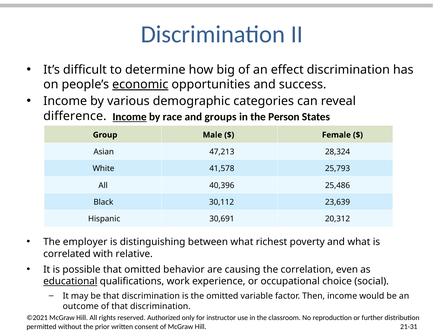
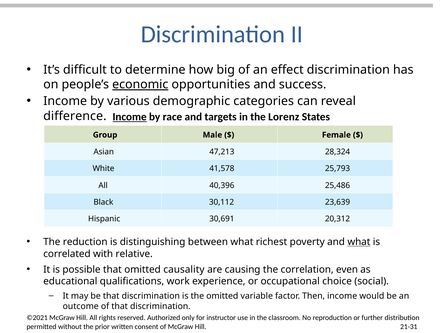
groups: groups -> targets (221, 117)
Person: Person -> Lorenz (284, 117)
employer: employer -> reduction (85, 242)
what underline: none -> present (359, 242)
behavior: behavior -> causality (184, 270)
educational underline: present -> none (70, 281)
